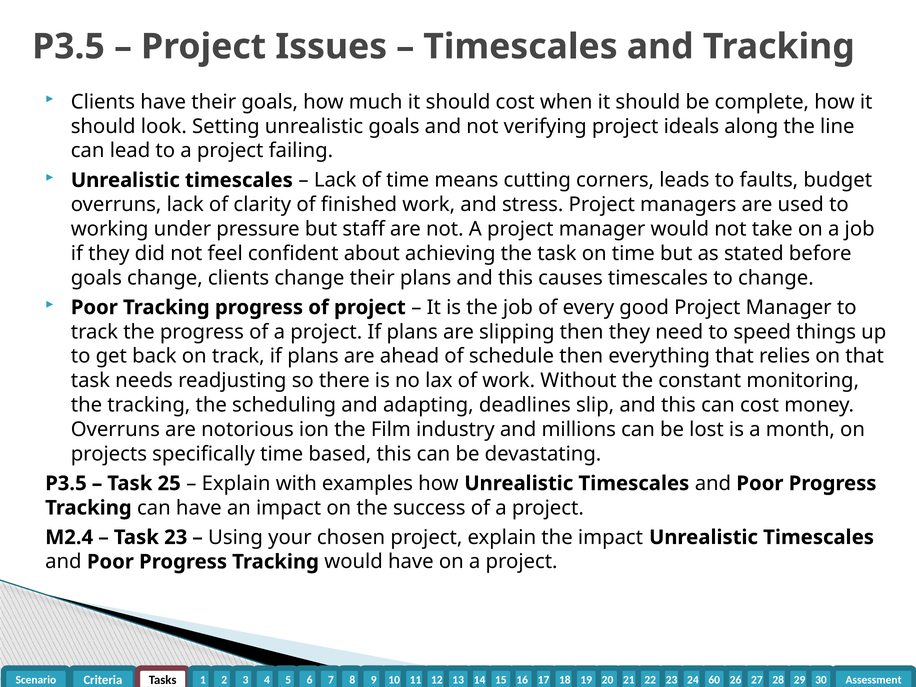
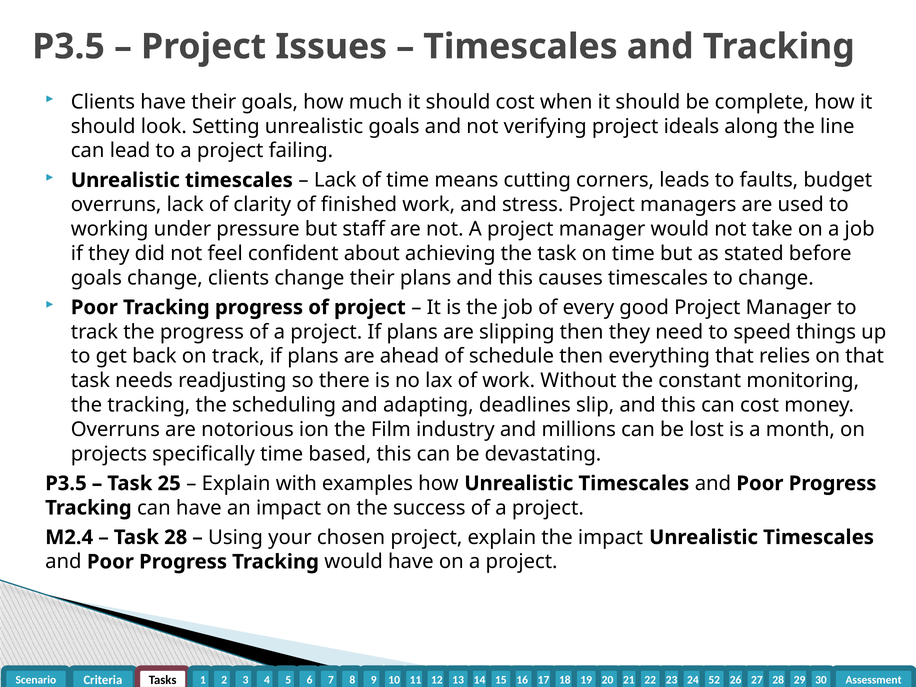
Task 23: 23 -> 28 (176, 537)
60: 60 -> 52 (714, 680)
